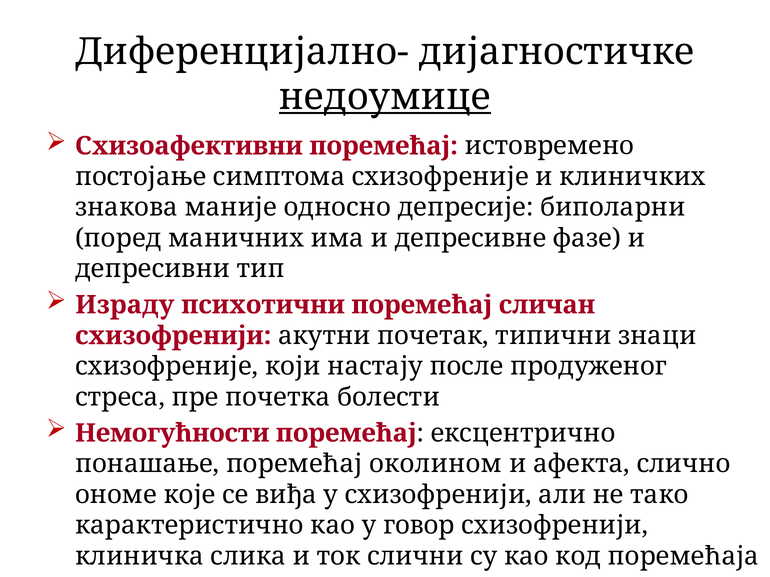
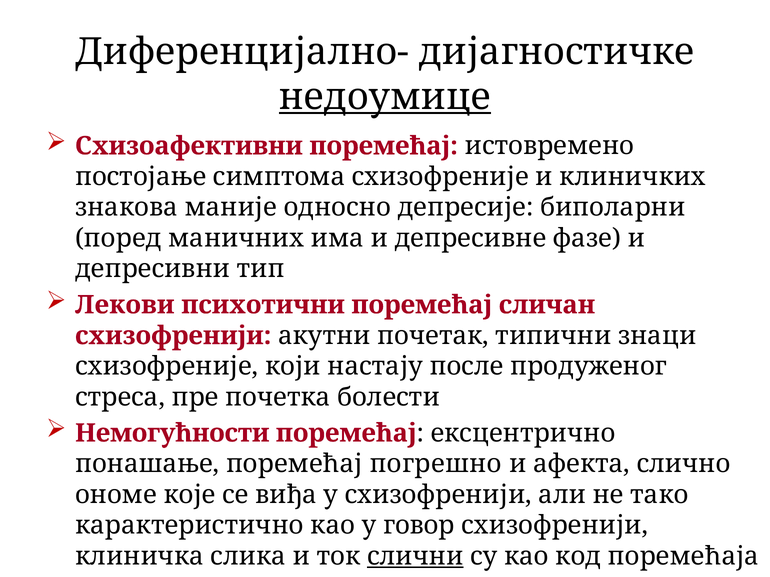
Израду: Израду -> Лекови (125, 305)
околином: околином -> погрешно (436, 464)
слични underline: none -> present (415, 557)
